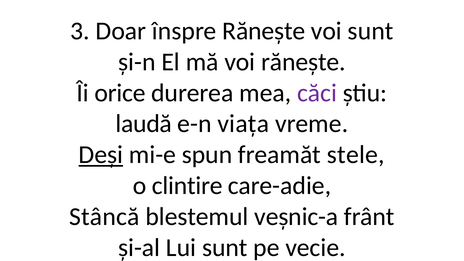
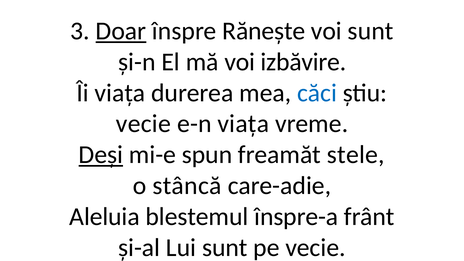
Doar underline: none -> present (121, 31)
voi rănește: rănește -> izbăvire (303, 62)
Îi orice: orice -> viața (120, 93)
căci colour: purple -> blue (317, 93)
laudă: laudă -> vecie (143, 124)
clintire: clintire -> stâncă (187, 186)
Stâncă: Stâncă -> Aleluia (105, 217)
veșnic-a: veșnic-a -> înspre-a (296, 217)
